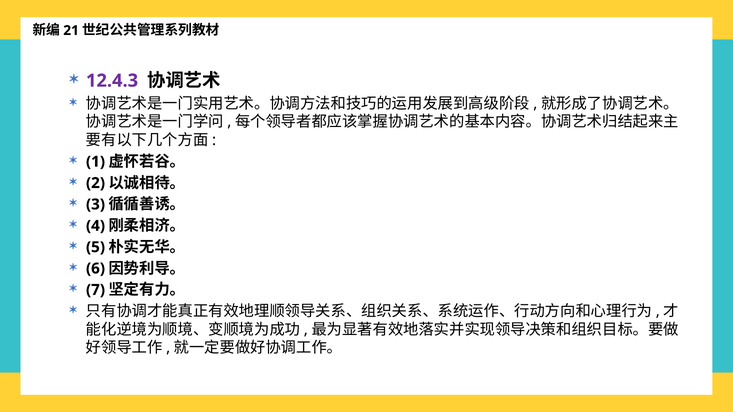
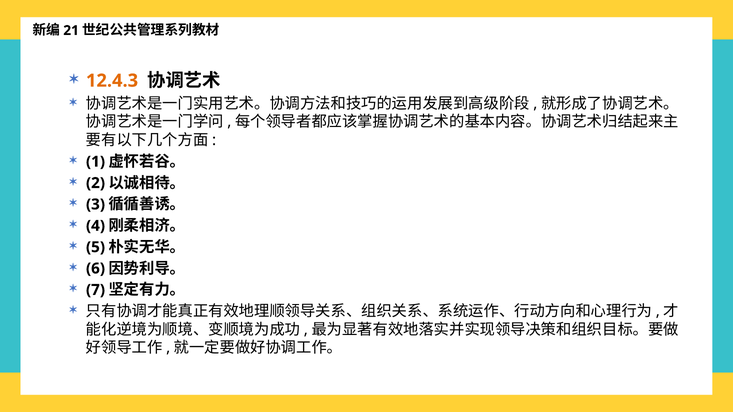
12.4.3 colour: purple -> orange (112, 81)
